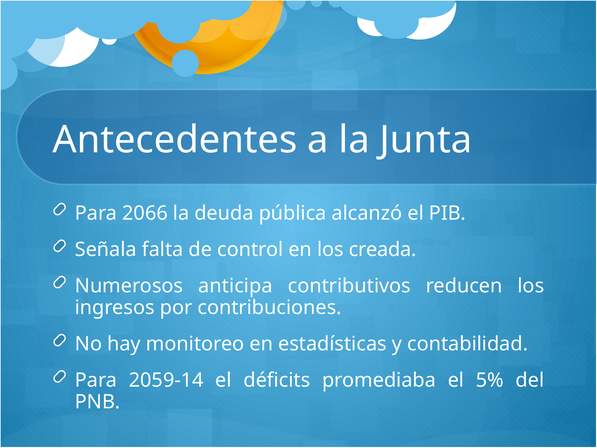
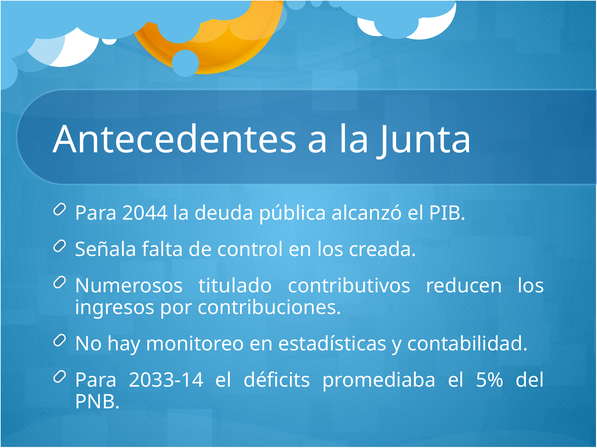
2066: 2066 -> 2044 (145, 213)
anticipa: anticipa -> titulado (235, 286)
2059-14: 2059-14 -> 2033-14 (166, 380)
